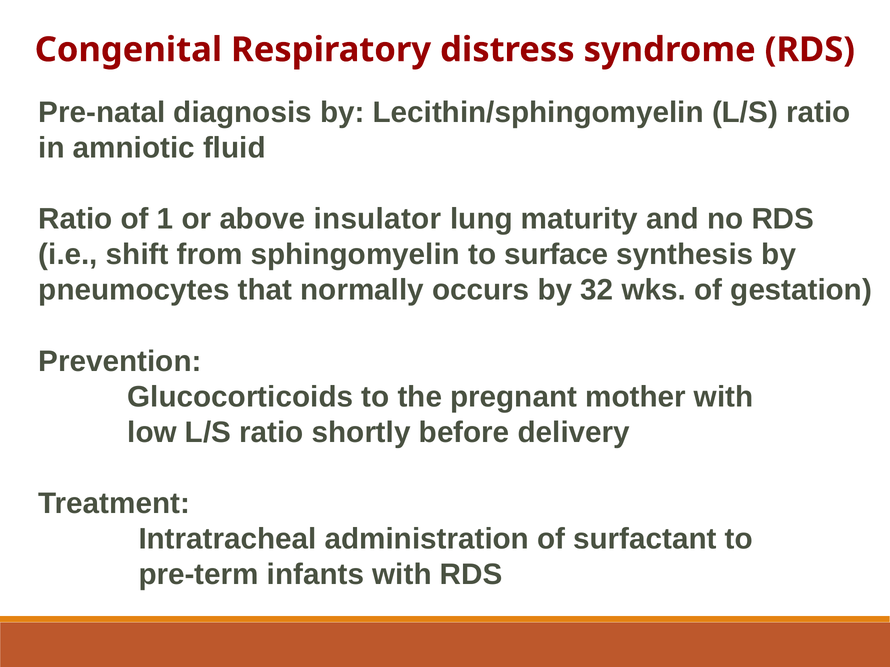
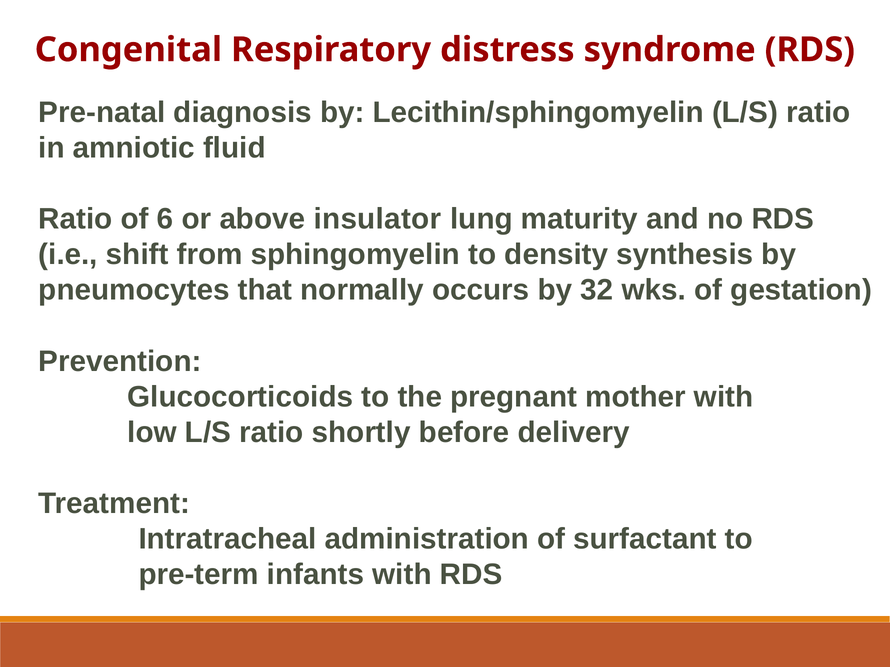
1: 1 -> 6 (165, 219)
surface: surface -> density (556, 255)
